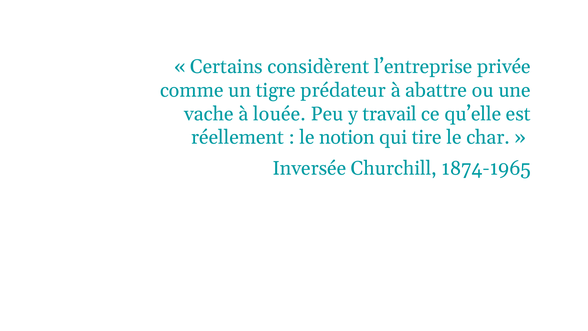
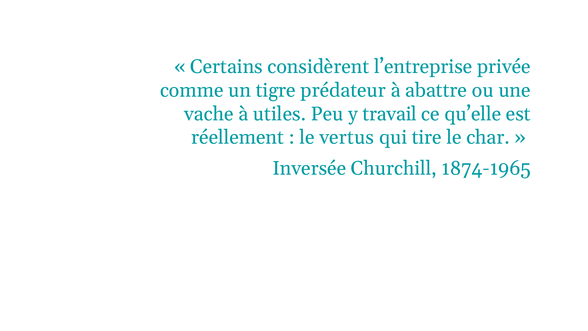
louée: louée -> utiles (280, 114)
notion: notion -> vertus (347, 137)
